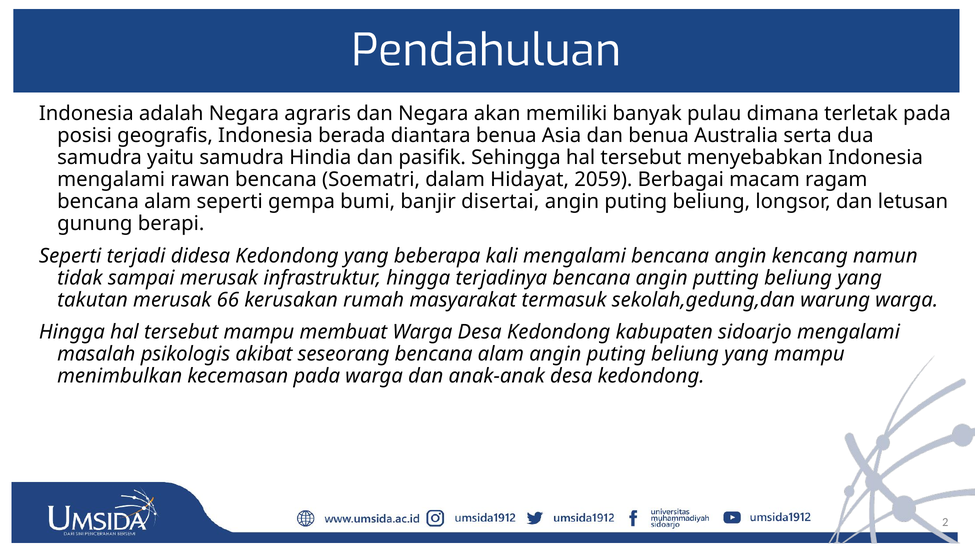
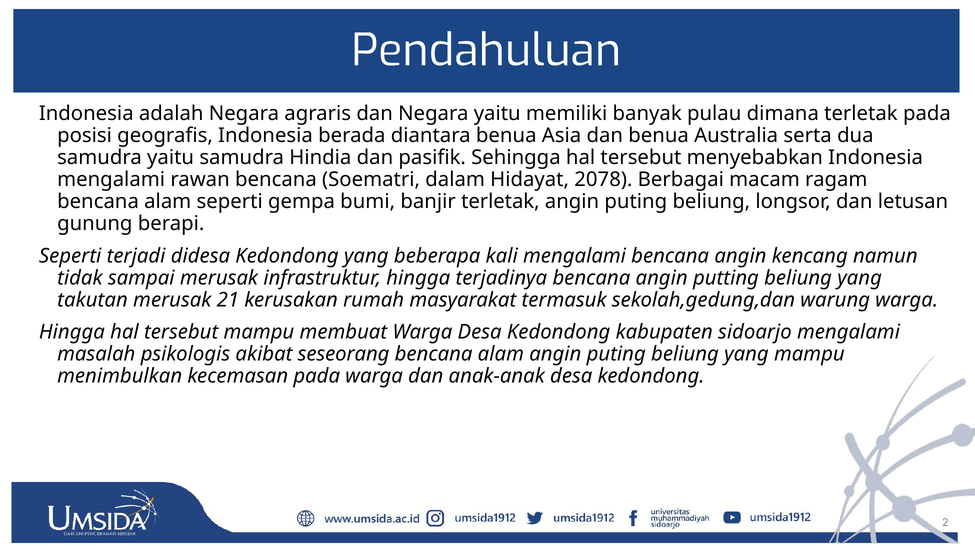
Negara akan: akan -> yaitu (497, 114)
2059: 2059 -> 2078 (603, 180)
banjir disertai: disertai -> terletak (500, 201)
66: 66 -> 21 (228, 299)
